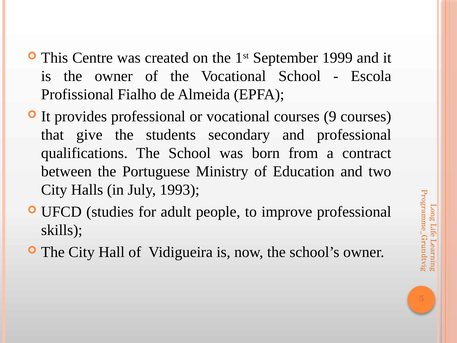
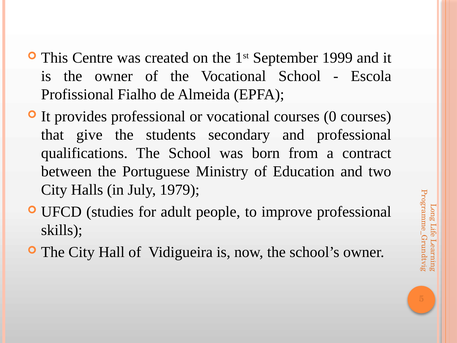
9: 9 -> 0 (330, 117)
1993: 1993 -> 1979 (180, 190)
